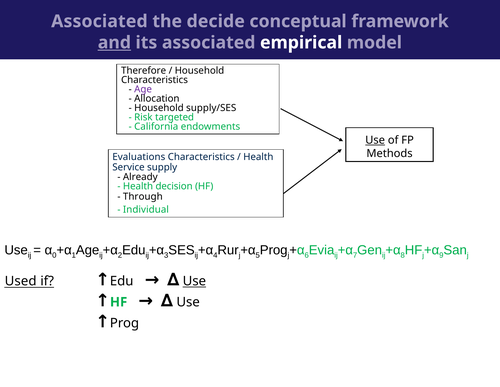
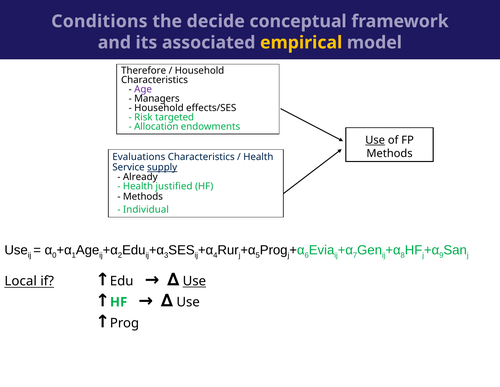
Associated: Associated -> Conditions (99, 21)
and underline: present -> none (114, 43)
empirical colour: white -> yellow (301, 43)
Allocation: Allocation -> Managers (157, 99)
supply/SES: supply/SES -> effects/SES (211, 108)
California: California -> Allocation (156, 127)
supply underline: none -> present (162, 167)
decision: decision -> justified (174, 186)
Through: Through -> Methods (143, 196)
Used: Used -> Local (21, 281)
